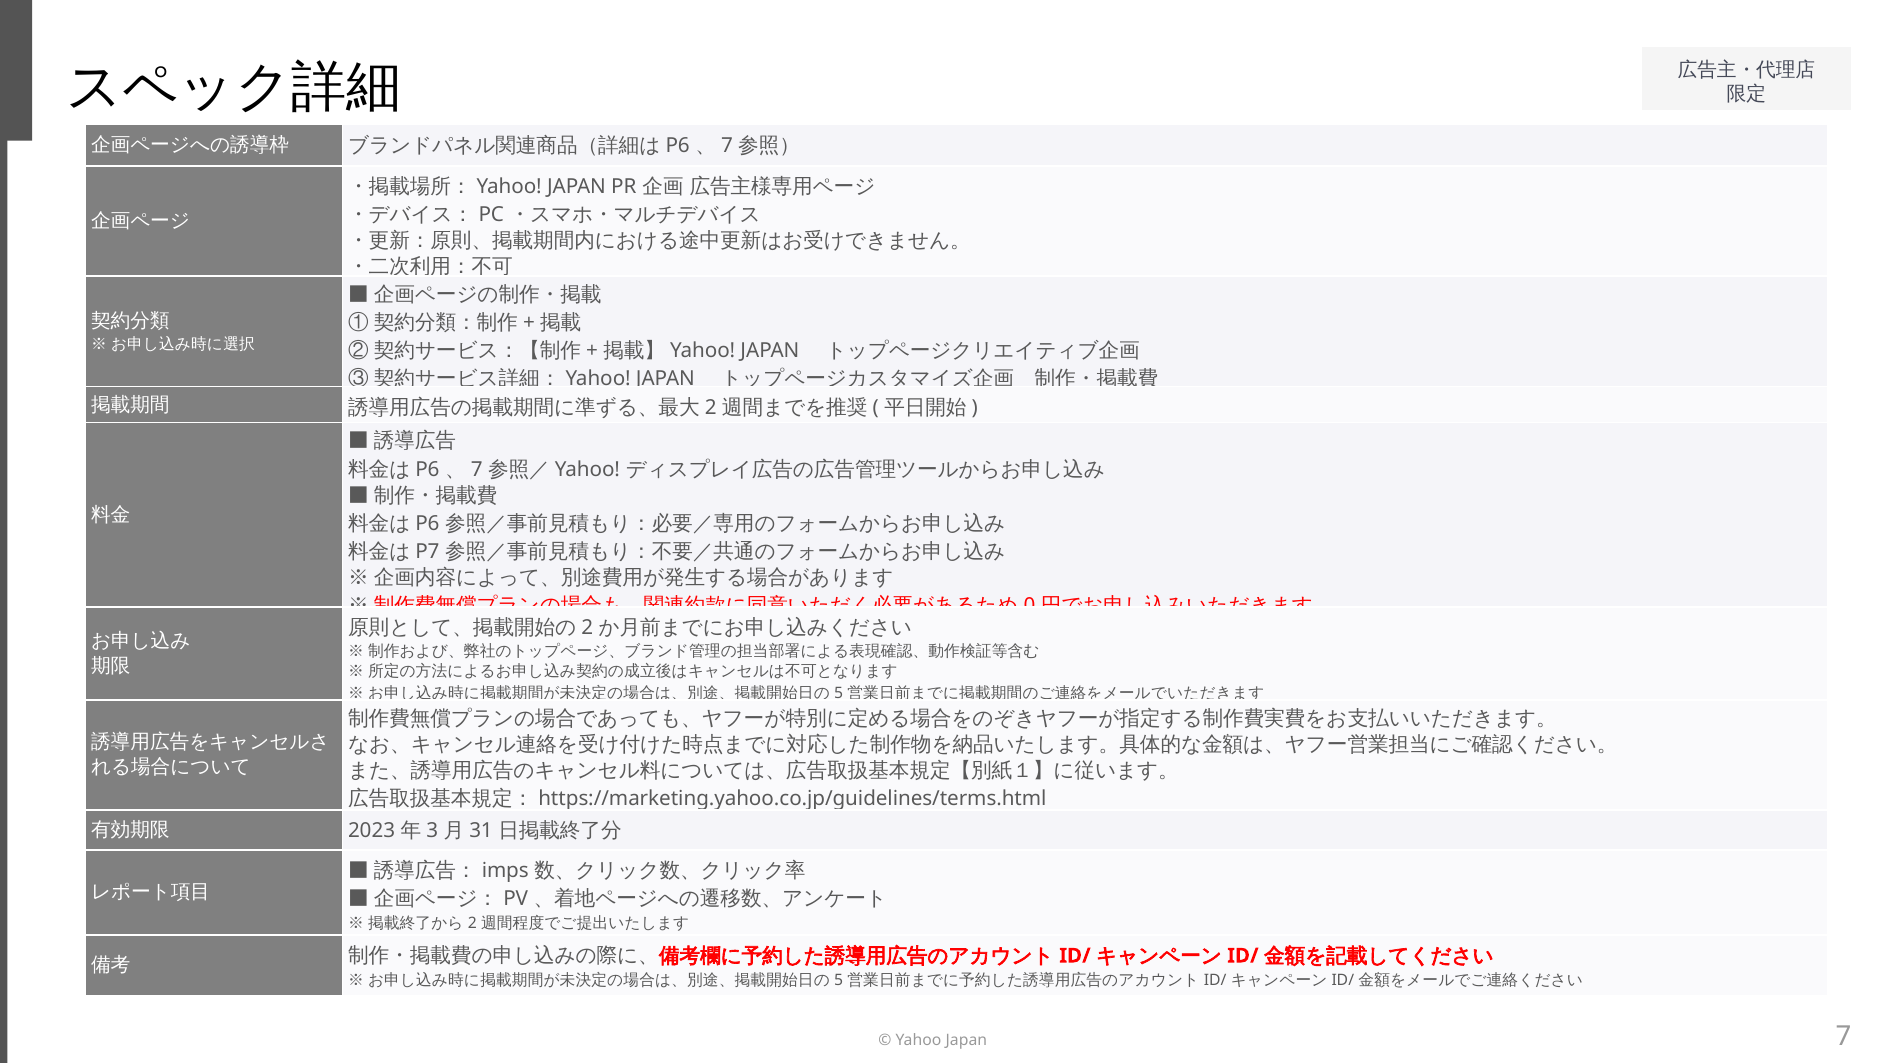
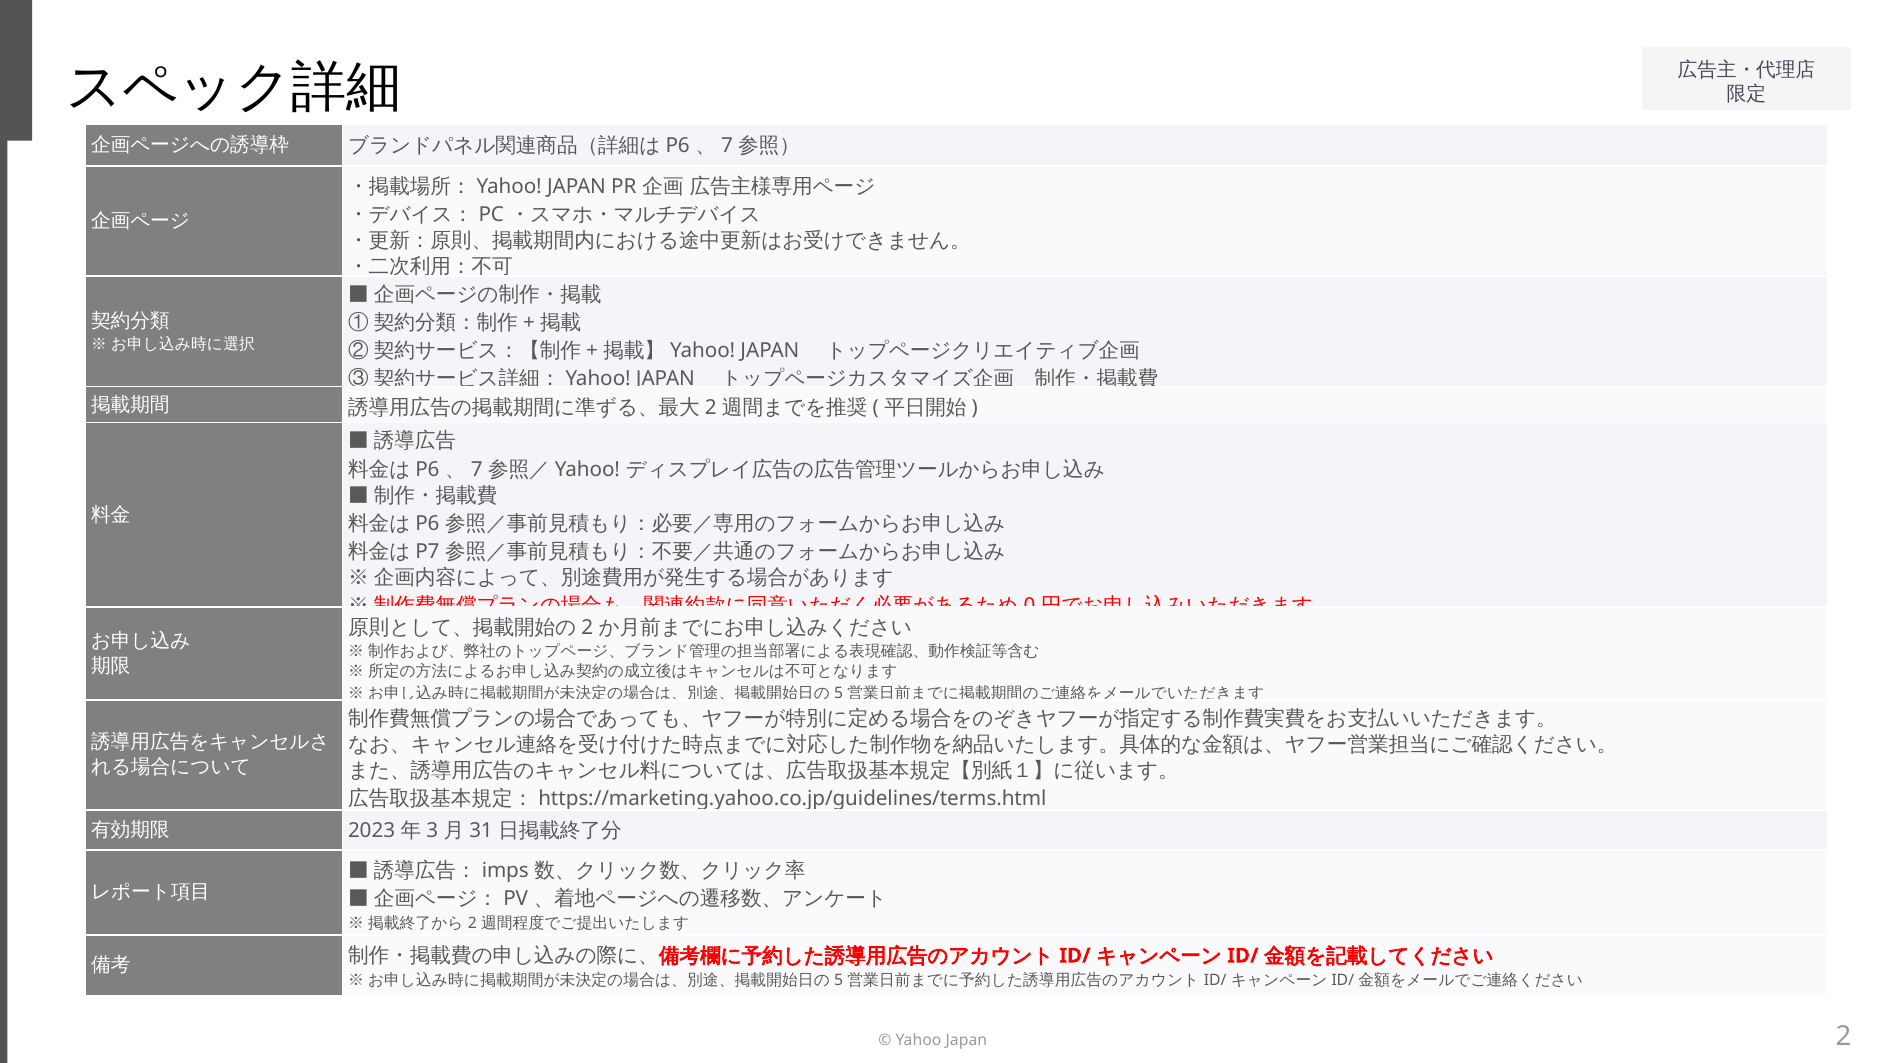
Japan 7: 7 -> 2 (1844, 1038)
